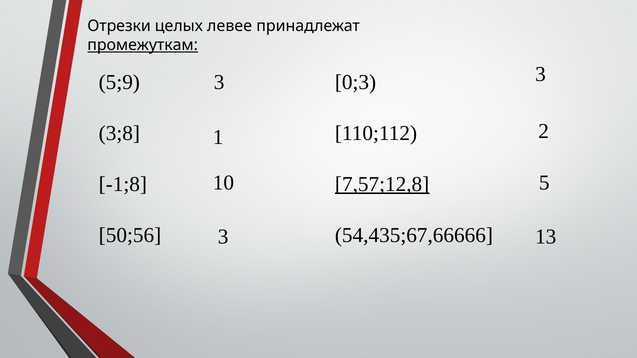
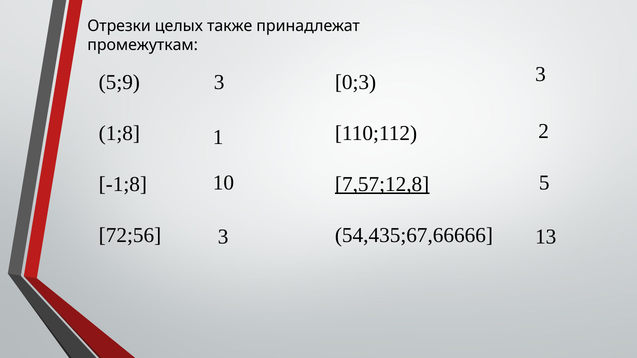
левее: левее -> также (230, 26)
промежуткам underline: present -> none (143, 45)
3;8: 3;8 -> 1;8 (119, 133)
50;56: 50;56 -> 72;56 (130, 235)
